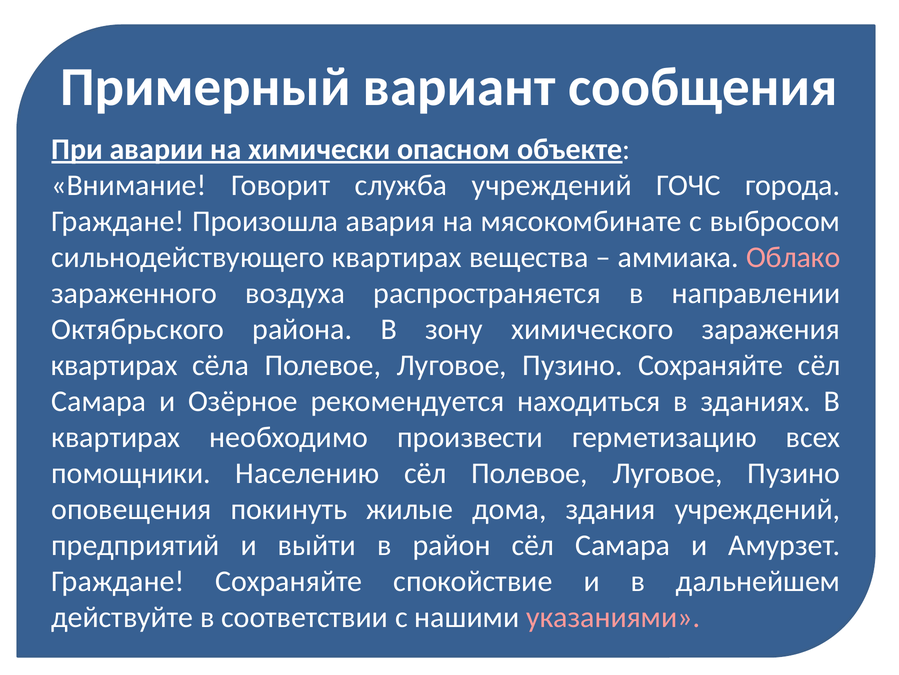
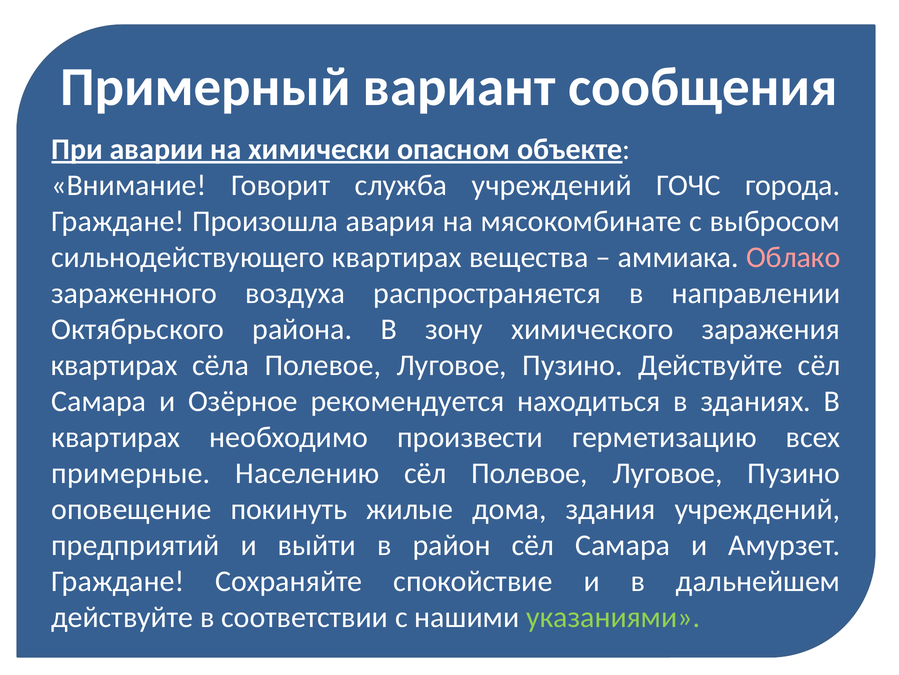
Пузино Сохраняйте: Сохраняйте -> Действуйте (711, 365)
помощники: помощники -> примерные (131, 473)
оповещения: оповещения -> оповещение (131, 509)
указаниями colour: pink -> light green (613, 617)
